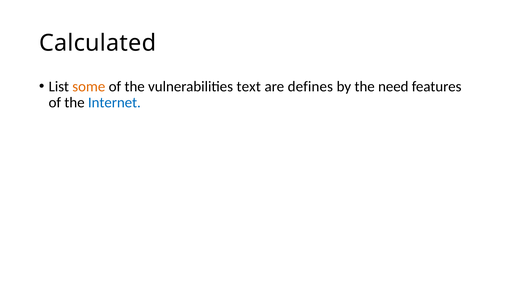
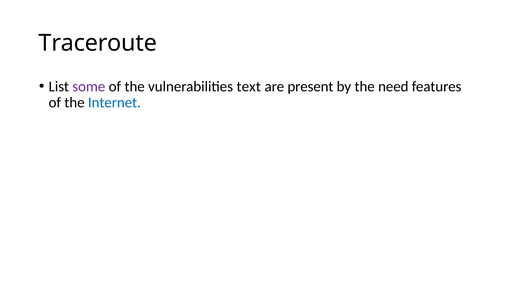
Calculated: Calculated -> Traceroute (98, 43)
some colour: orange -> purple (89, 87)
defines: defines -> present (310, 87)
